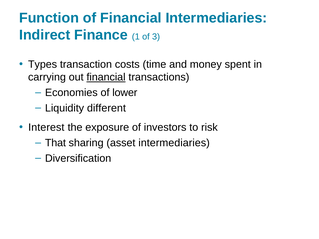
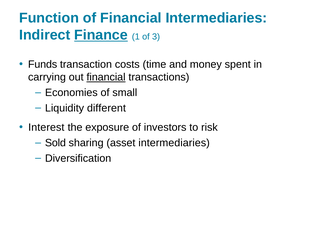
Finance underline: none -> present (101, 35)
Types: Types -> Funds (43, 65)
lower: lower -> small (125, 93)
That: That -> Sold (55, 143)
